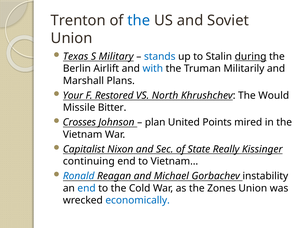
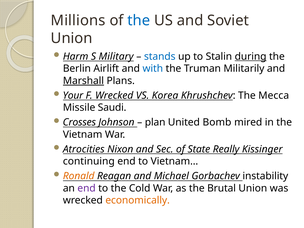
Trenton: Trenton -> Millions (78, 21)
Texas: Texas -> Harm (76, 56)
Marshall underline: none -> present (83, 81)
F Restored: Restored -> Wrecked (114, 95)
North: North -> Korea (165, 95)
Would: Would -> Mecca (274, 95)
Bitter: Bitter -> Saudi (112, 108)
Points: Points -> Bomb (217, 122)
Capitalist: Capitalist -> Atrocities (84, 149)
Ronald colour: blue -> orange (79, 176)
end colour: blue -> purple (87, 188)
Zones: Zones -> Brutal (222, 188)
economically colour: blue -> orange (138, 200)
